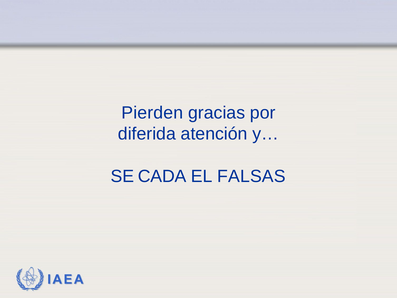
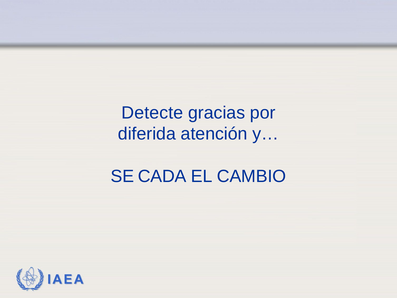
Pierden: Pierden -> Detecte (152, 113)
FALSAS: FALSAS -> CAMBIO (251, 176)
